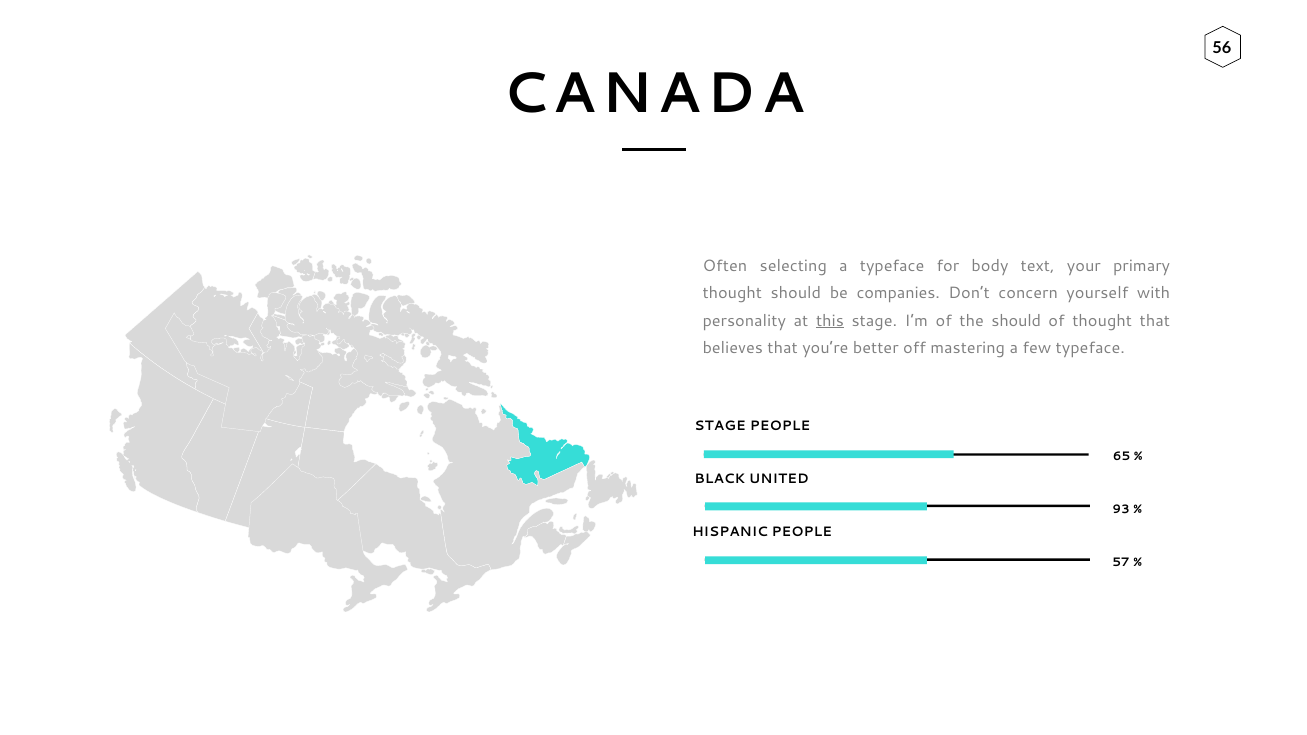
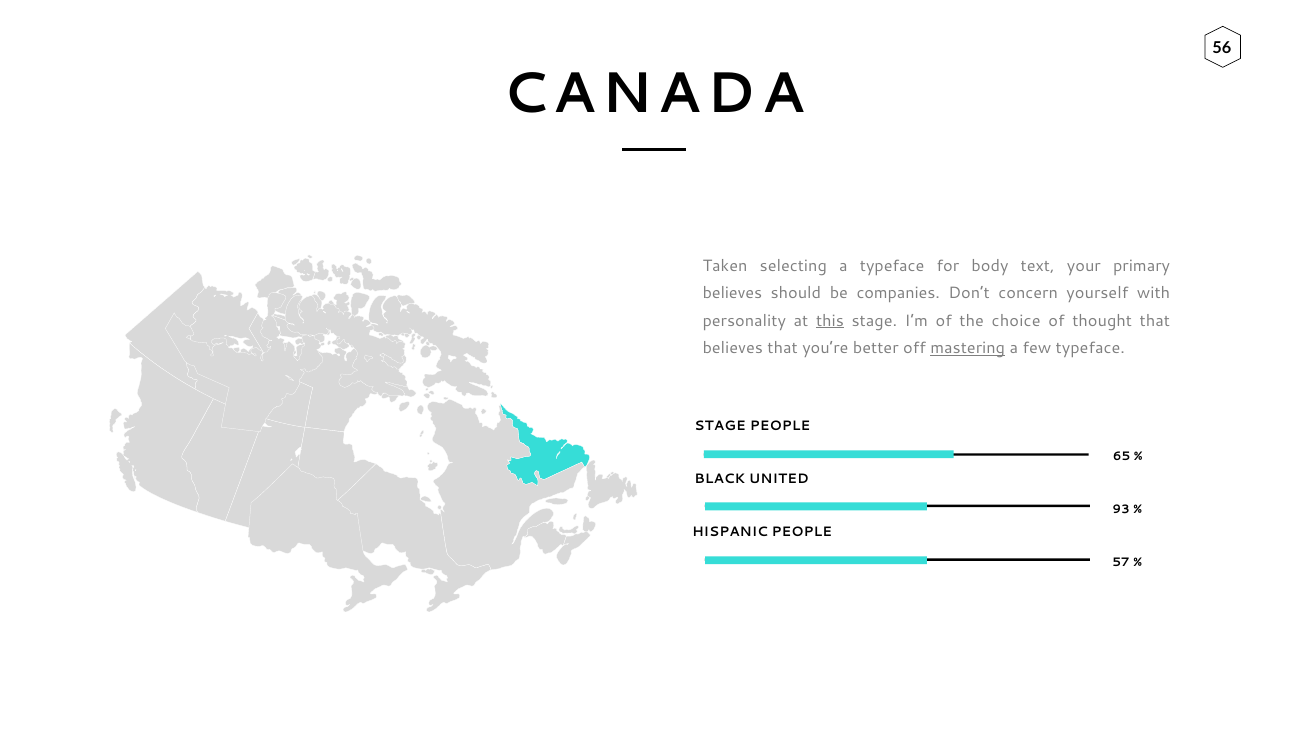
Often: Often -> Taken (725, 266)
thought: thought -> believes (732, 294)
the should: should -> choice (1016, 321)
mastering underline: none -> present (968, 349)
